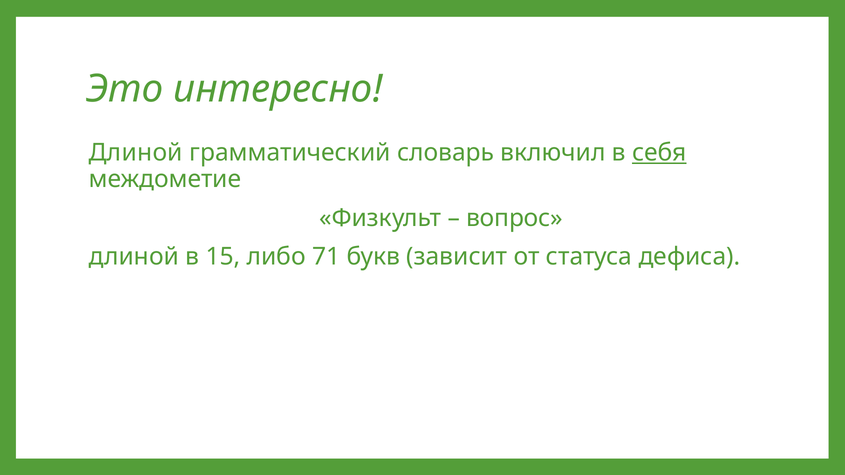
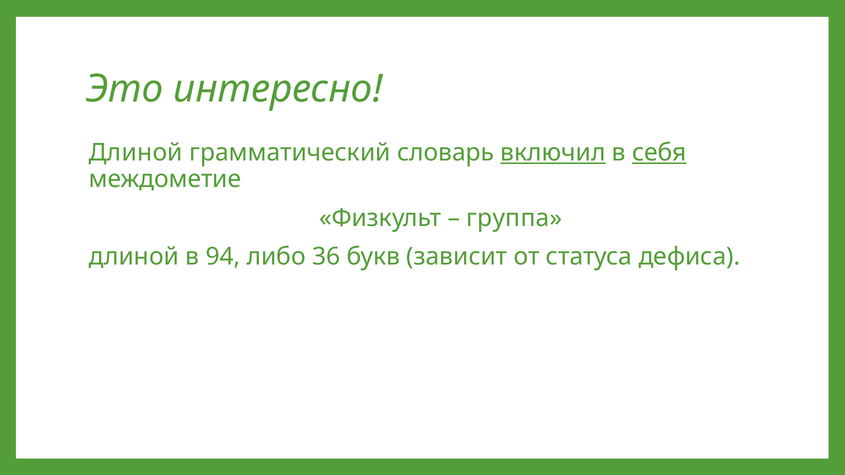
включил underline: none -> present (553, 153)
вопрос: вопрос -> группа (514, 218)
15: 15 -> 94 (223, 257)
71: 71 -> 36 (326, 257)
